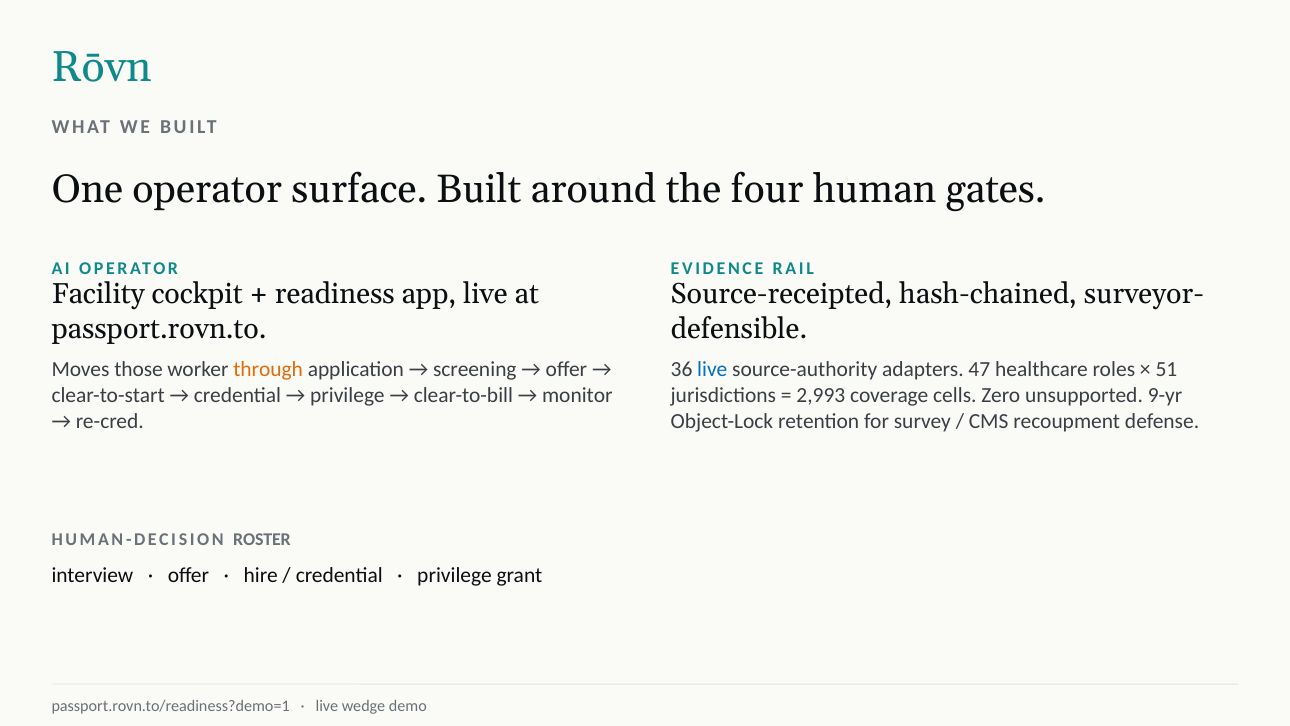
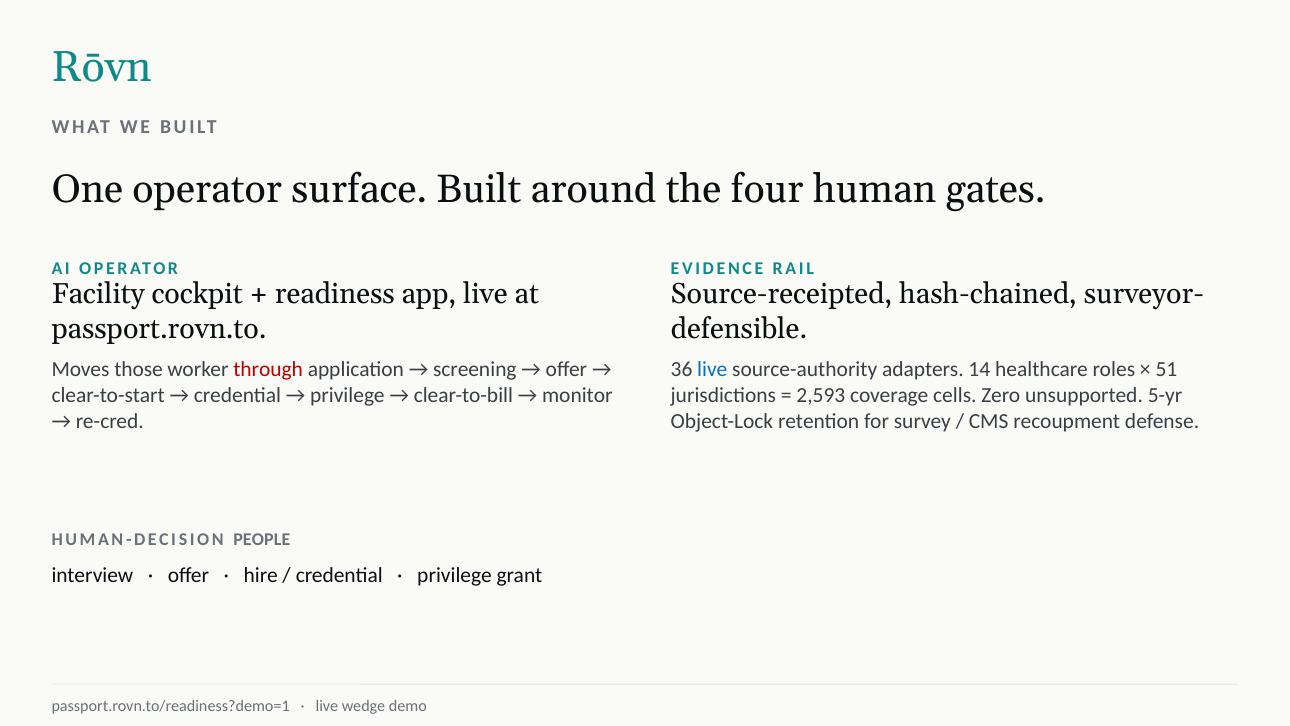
through colour: orange -> red (268, 369)
47: 47 -> 14 (979, 369)
2,993: 2,993 -> 2,593 (821, 395)
9-yr: 9-yr -> 5-yr (1165, 395)
ROSTER: ROSTER -> PEOPLE (262, 540)
